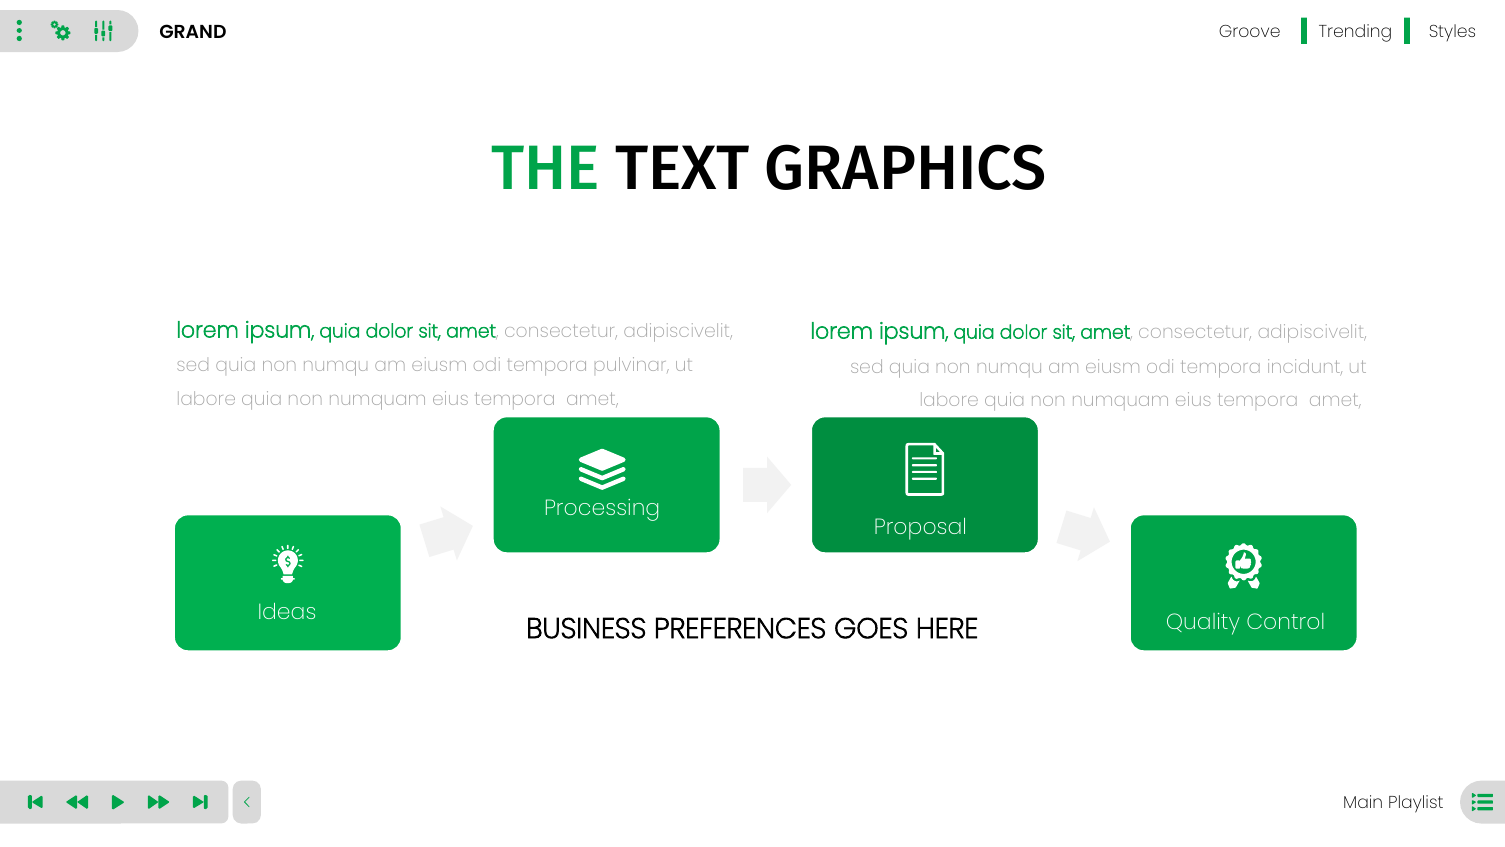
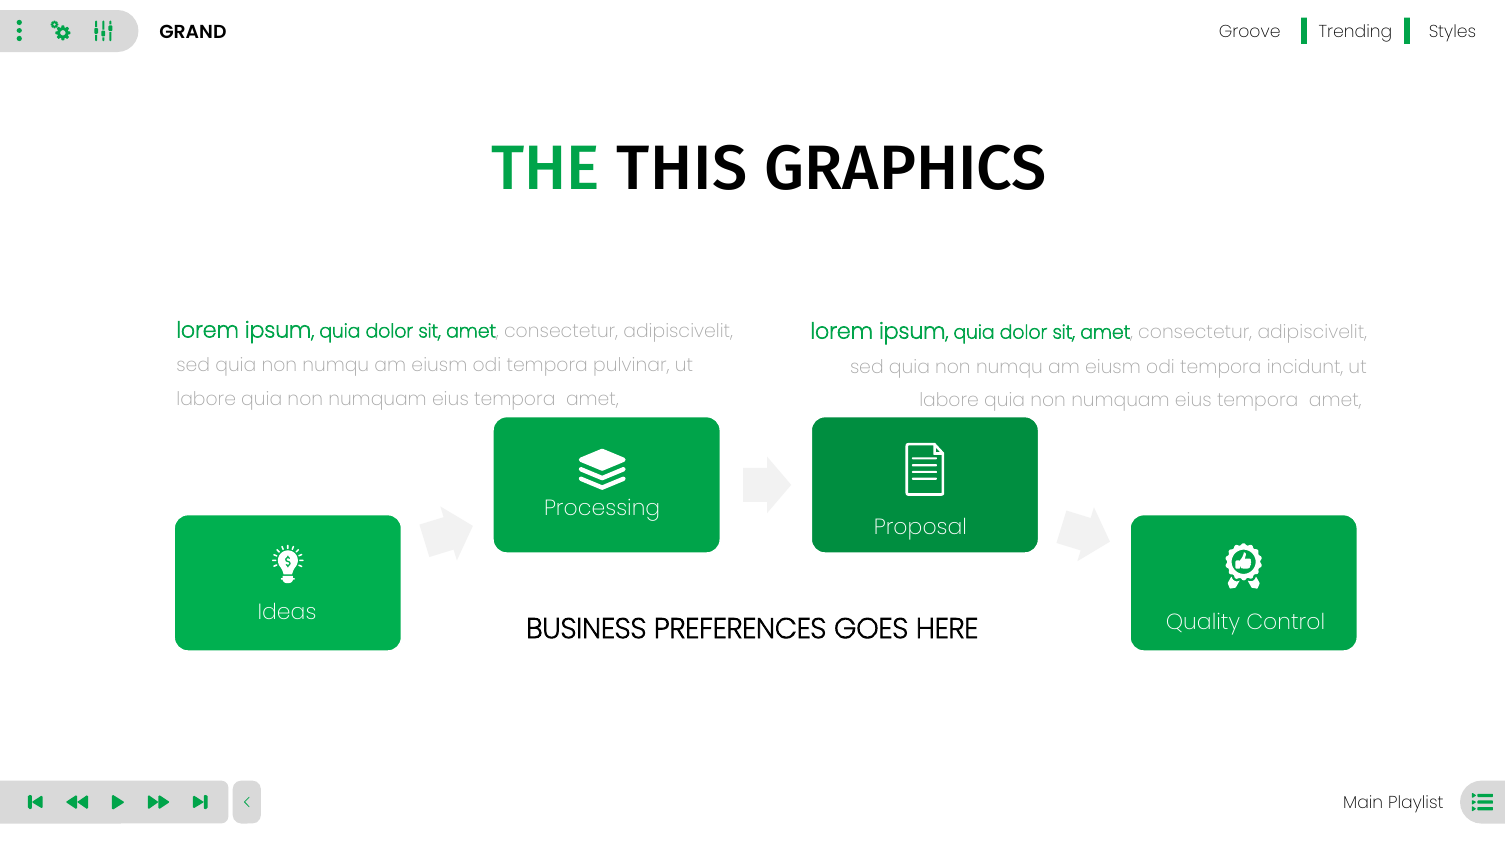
TEXT: TEXT -> THIS (682, 169)
